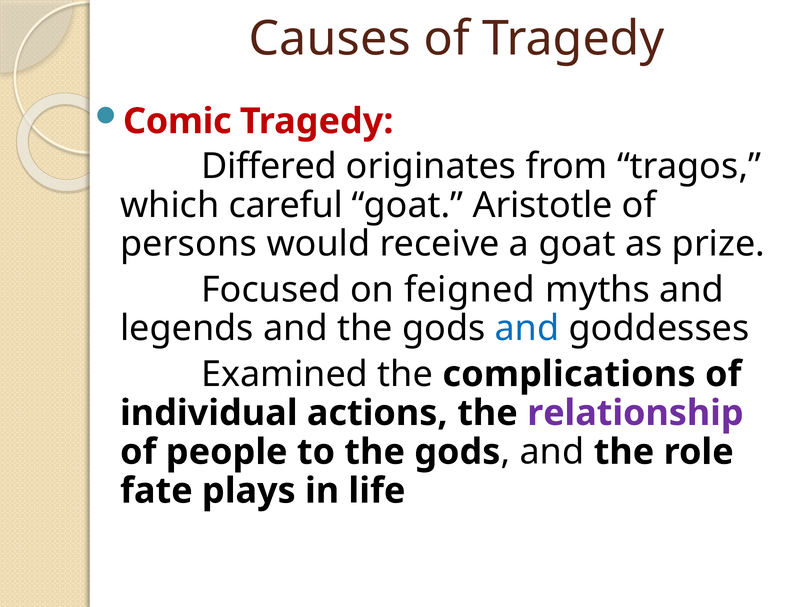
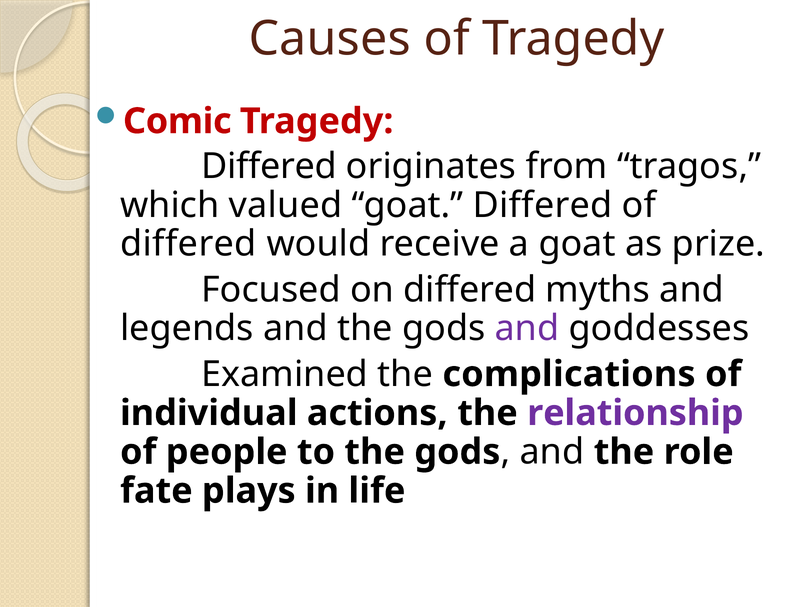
careful: careful -> valued (286, 205)
goat Aristotle: Aristotle -> Differed (543, 205)
persons: persons -> differed (188, 244)
on feigned: feigned -> differed (470, 290)
and colour: blue -> purple (527, 329)
